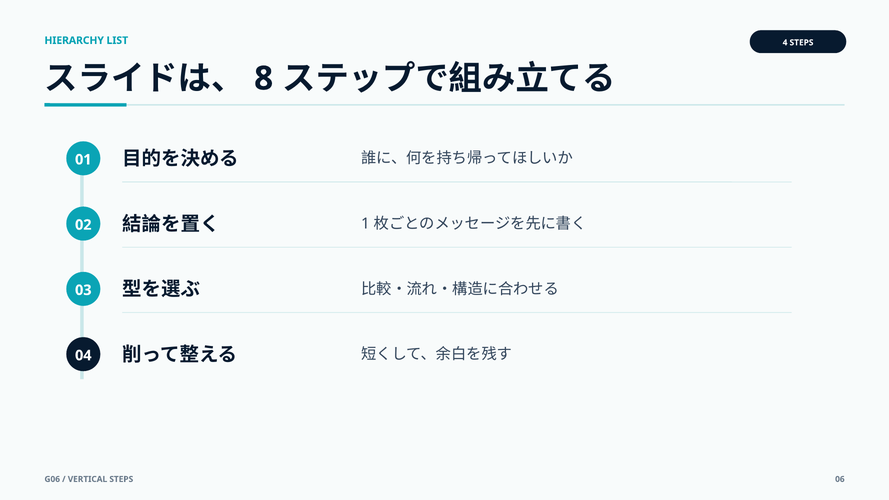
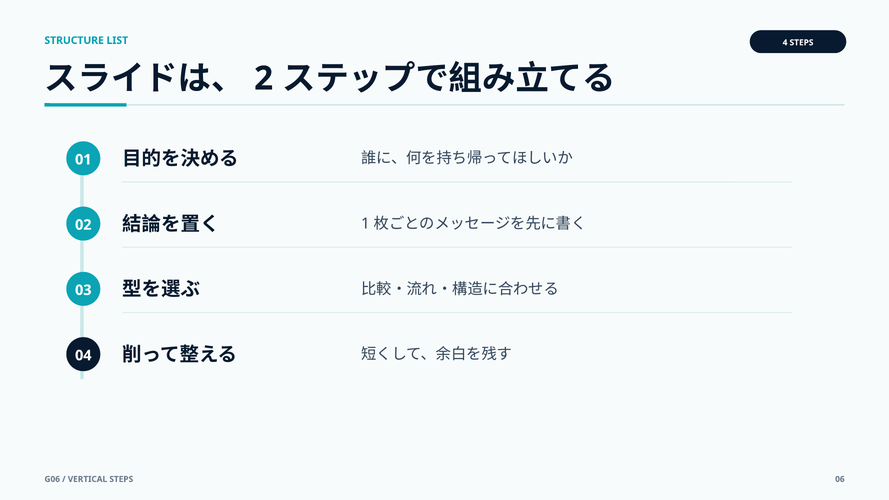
HIERARCHY: HIERARCHY -> STRUCTURE (74, 40)
8: 8 -> 2 (264, 79)
